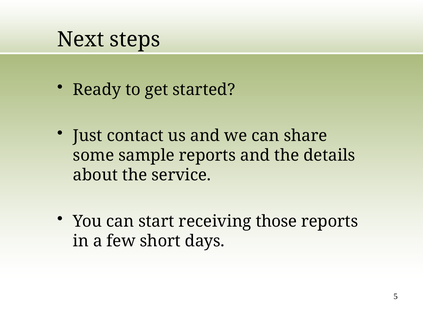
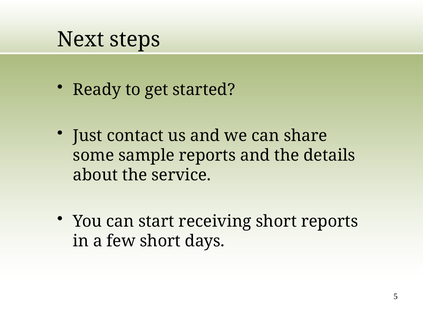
receiving those: those -> short (276, 221)
